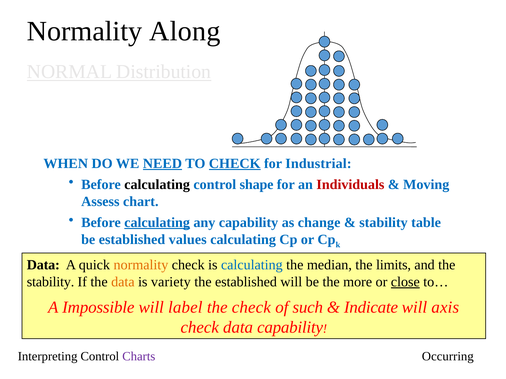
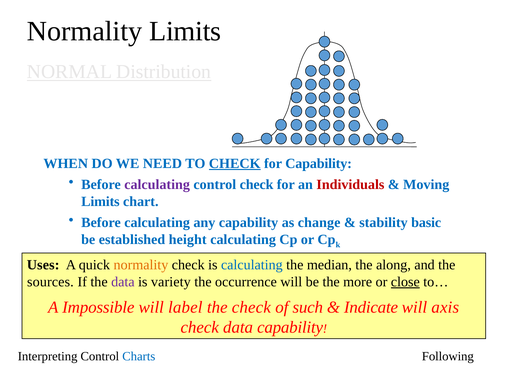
Normality Along: Along -> Limits (185, 31)
NEED underline: present -> none (162, 164)
for Industrial: Industrial -> Capability (319, 164)
calculating colour: black -> purple (157, 185)
control shape: shape -> check (257, 185)
Assess: Assess -> Limits (100, 202)
calculating underline: present -> none (157, 223)
table: table -> basic (426, 223)
values: values -> height (188, 240)
Data: Data -> Uses (43, 265)
limits: limits -> along (393, 265)
stability: stability -> sources (50, 282)
data colour: orange -> purple (123, 282)
the established: established -> occurrence (246, 282)
Charts colour: purple -> blue (139, 357)
Occurring: Occurring -> Following (448, 357)
